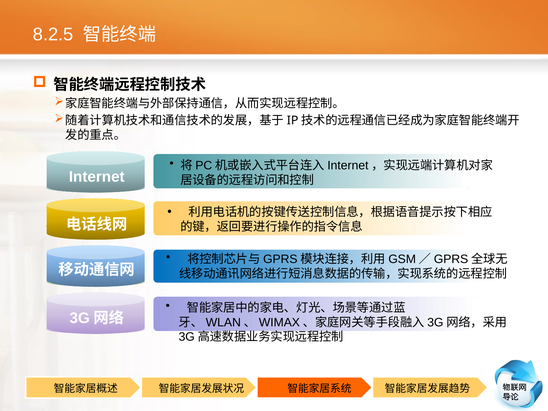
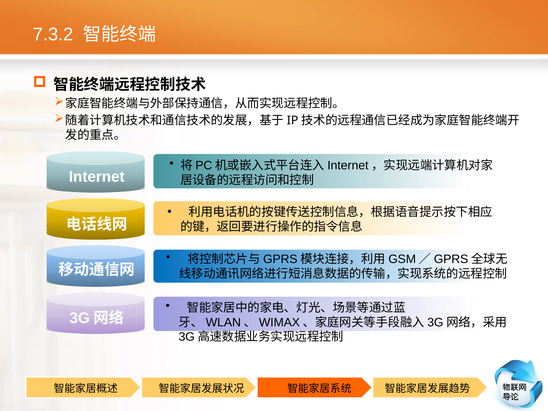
8.2.5: 8.2.5 -> 7.3.2 (53, 35)
